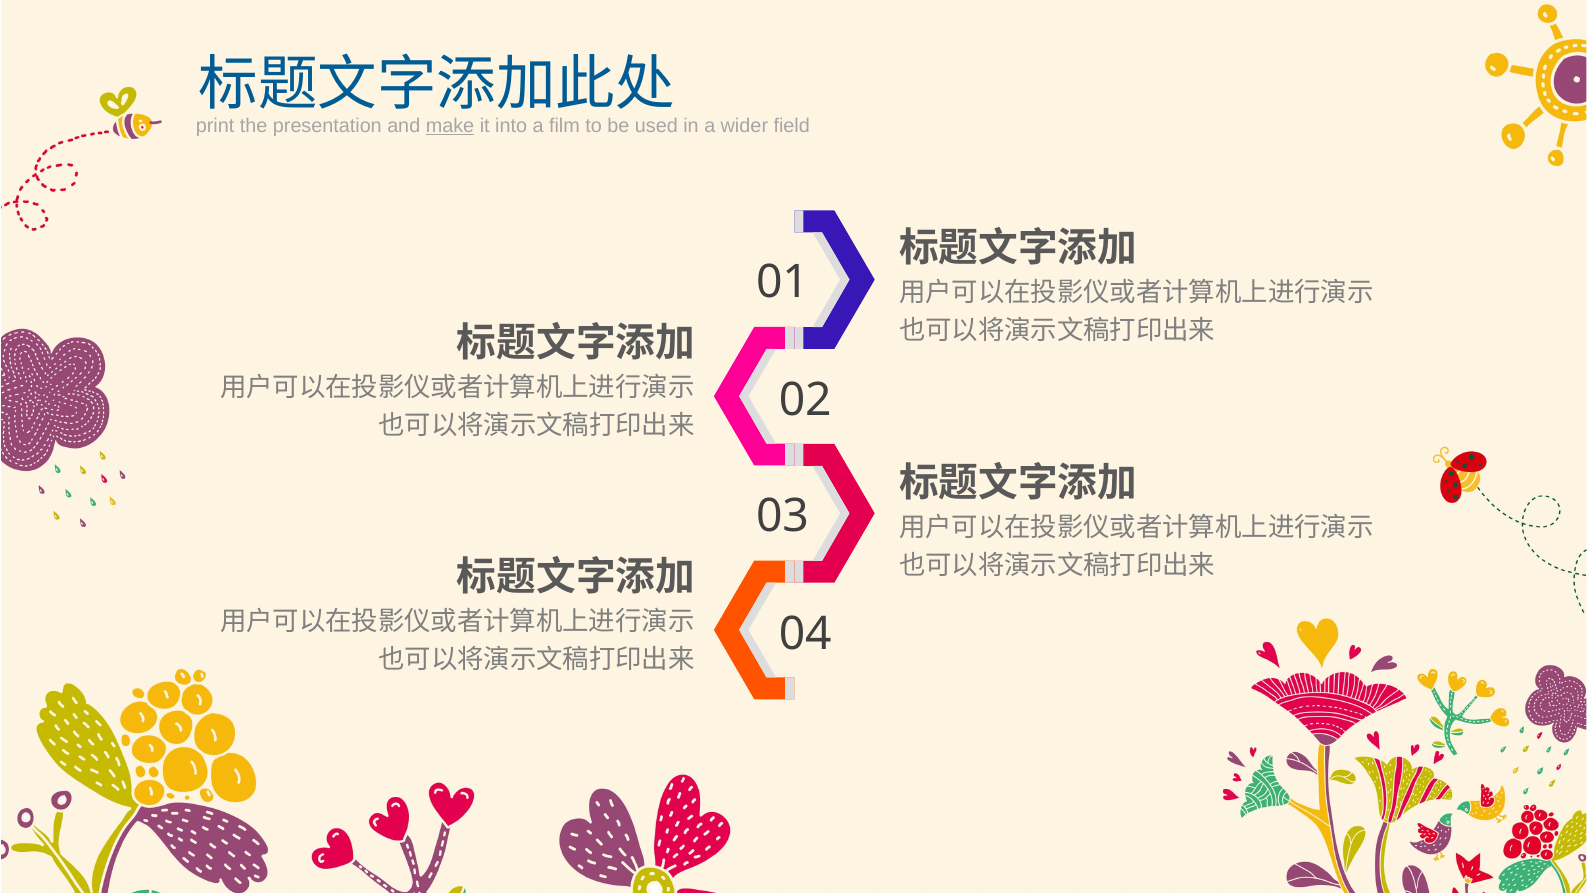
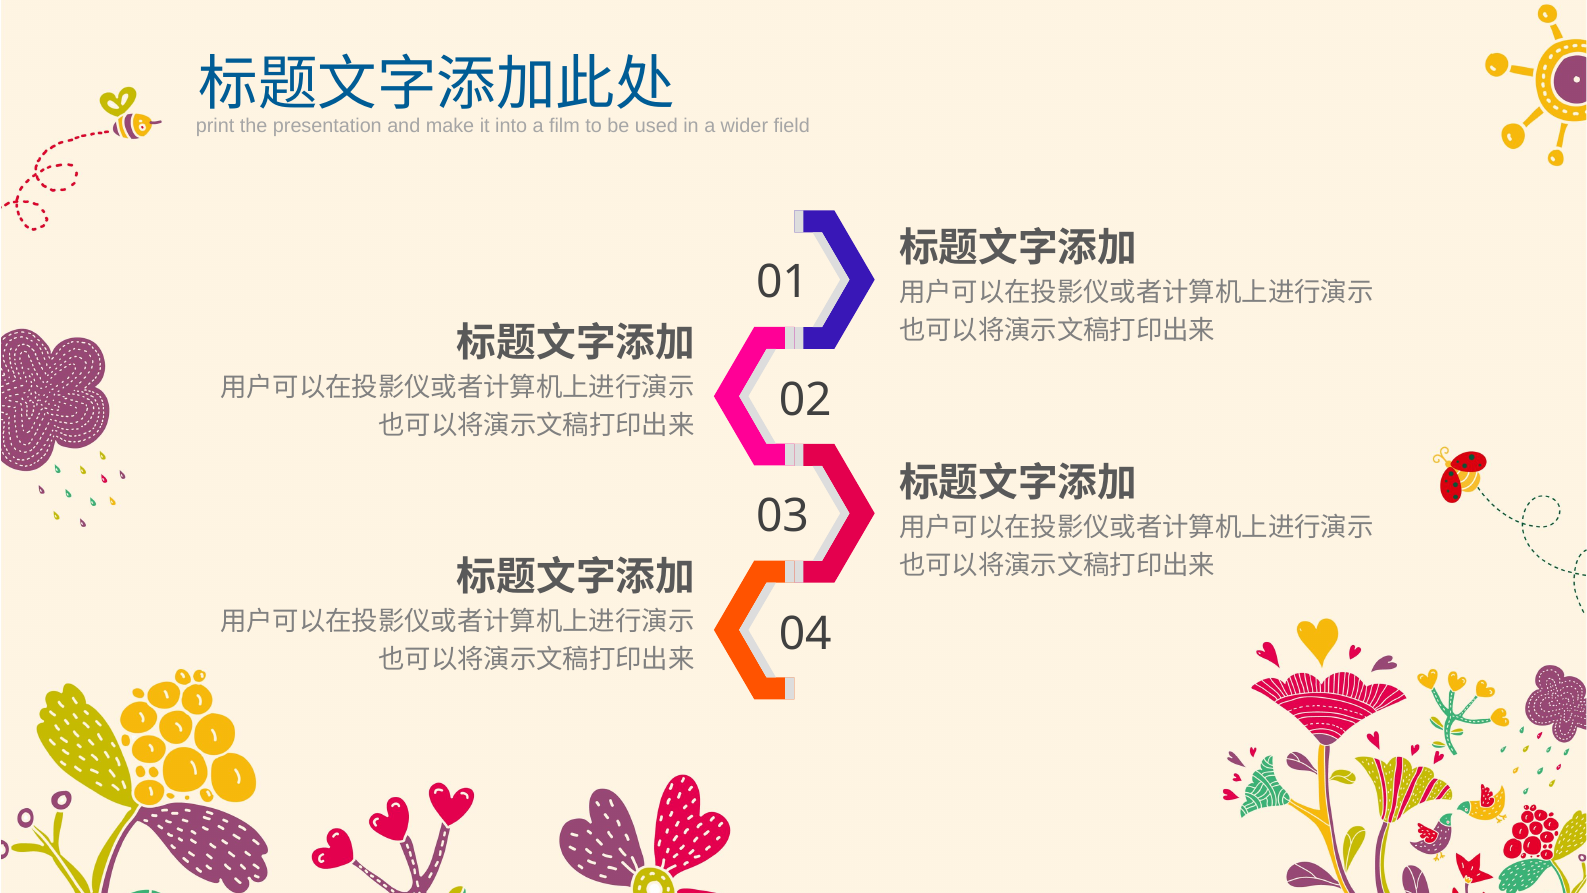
make underline: present -> none (450, 126)
